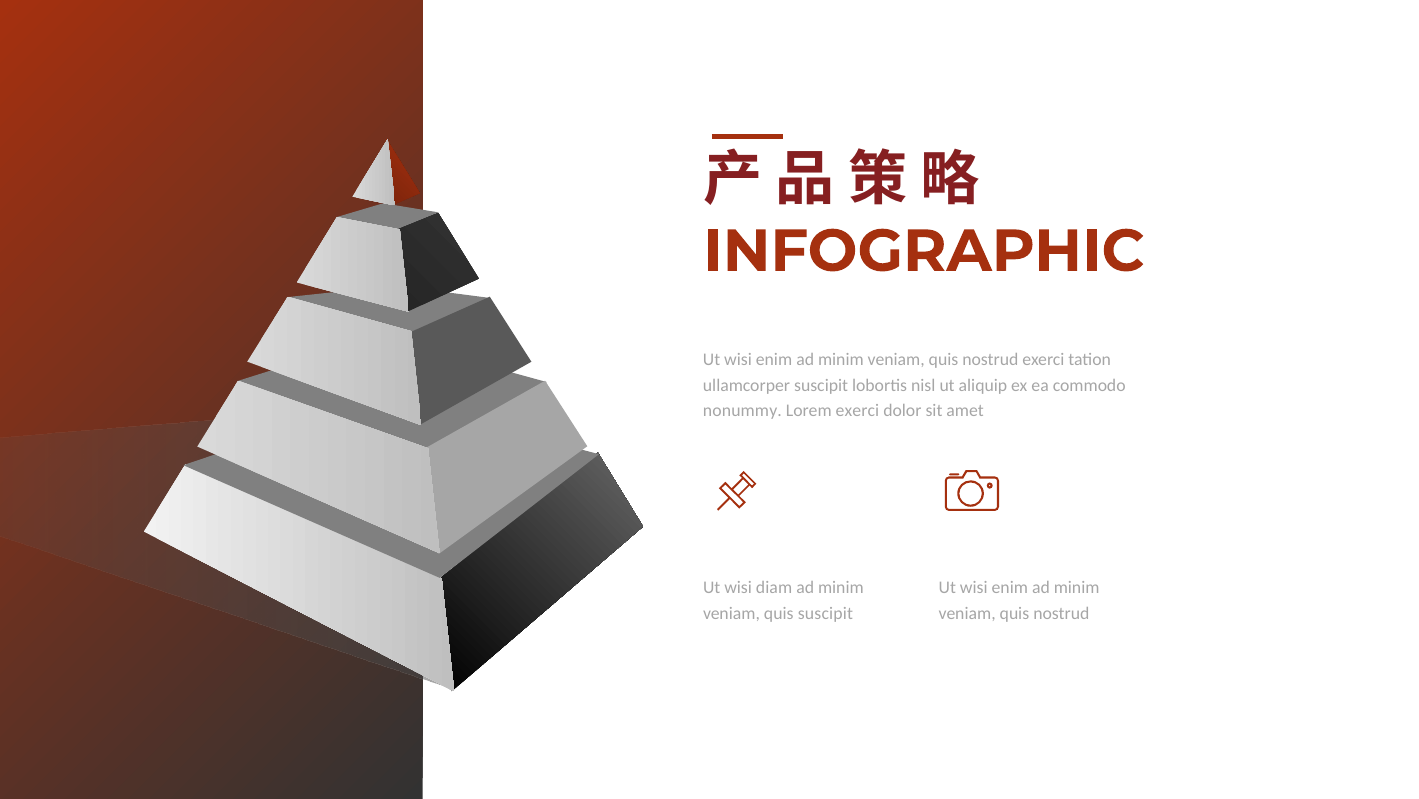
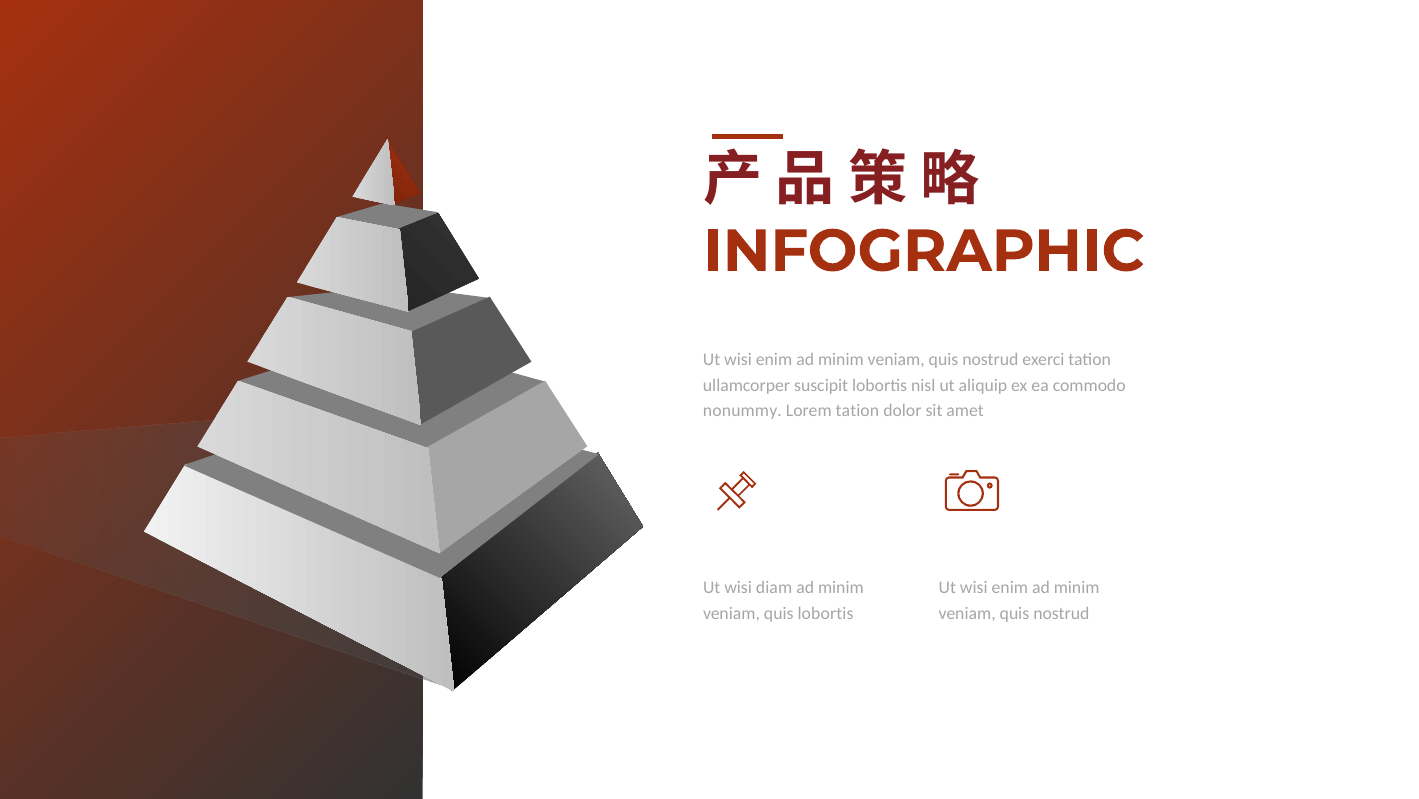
Lorem exerci: exerci -> tation (857, 410)
quis suscipit: suscipit -> lobortis (826, 613)
